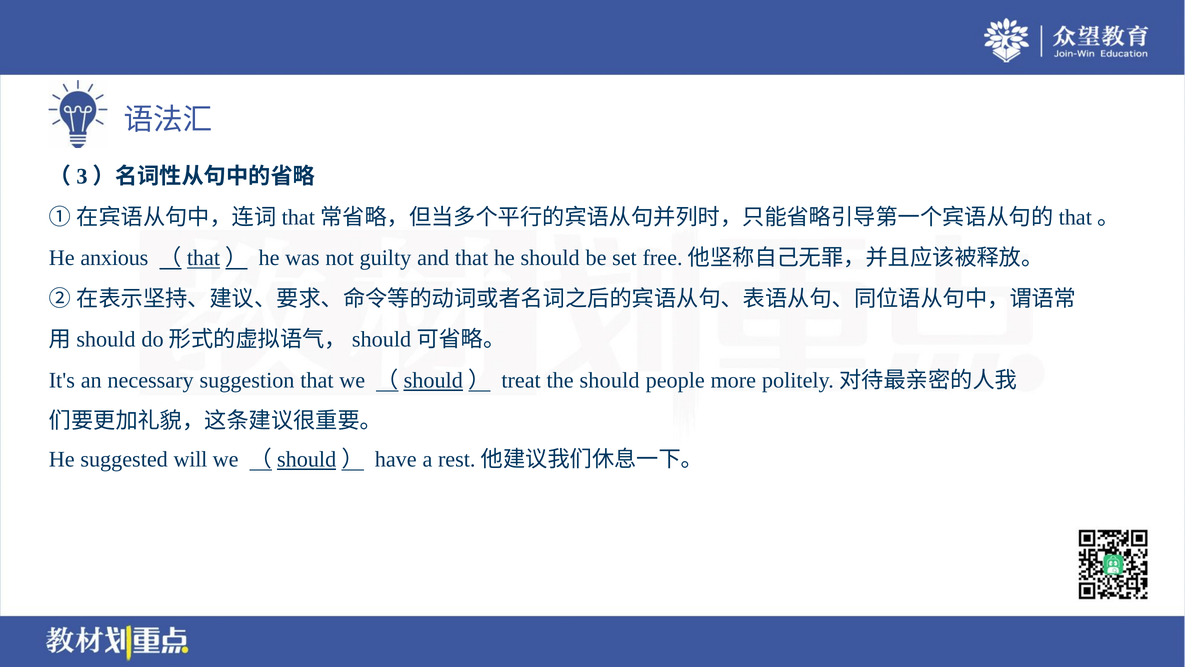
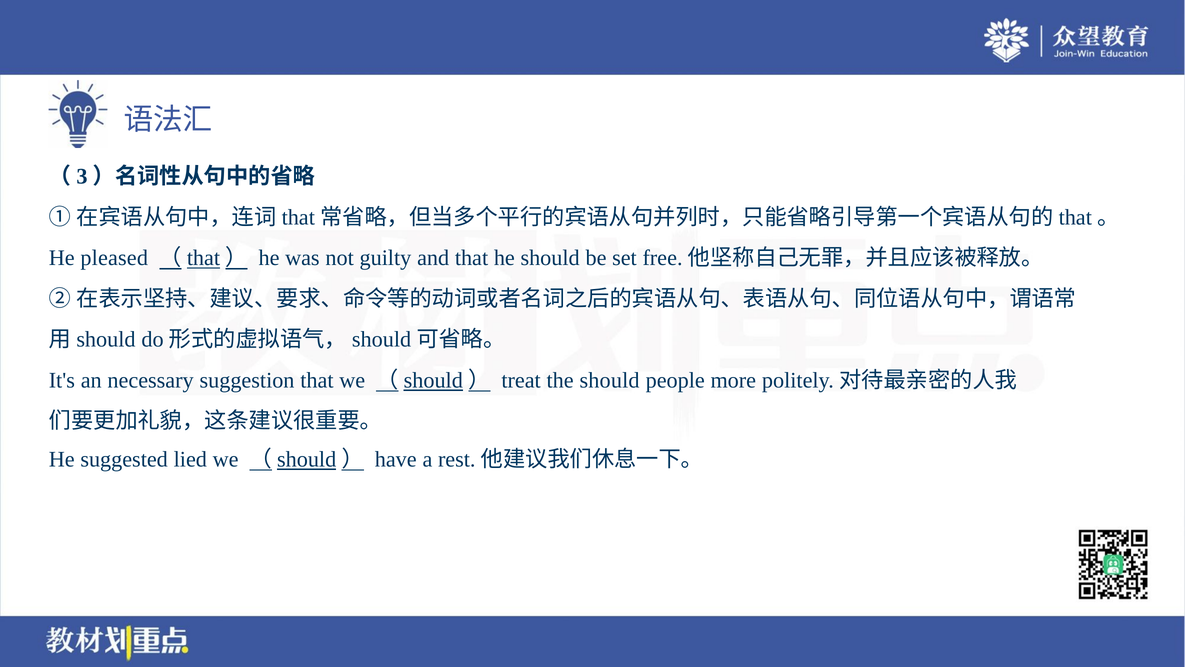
anxious: anxious -> pleased (114, 258)
will: will -> lied (190, 459)
